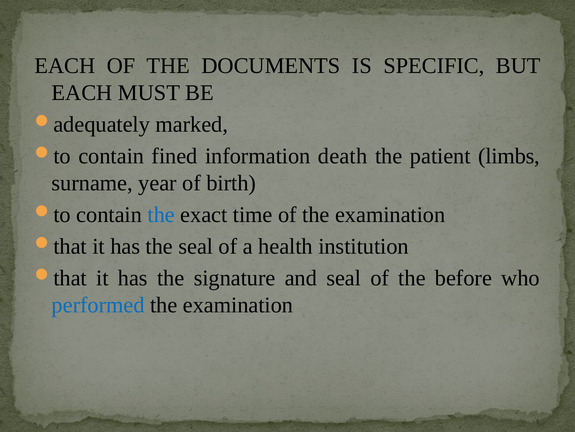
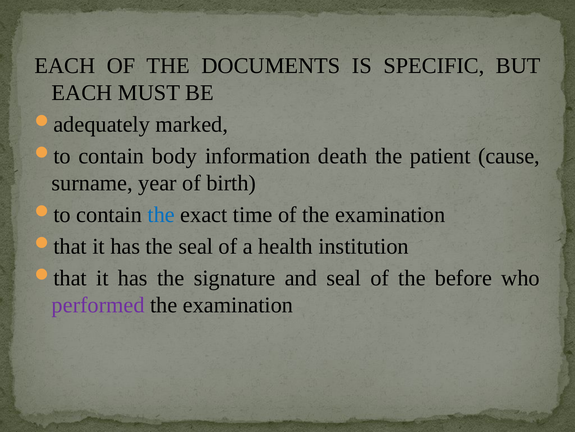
fined: fined -> body (174, 156)
limbs: limbs -> cause (509, 156)
performed colour: blue -> purple (98, 305)
